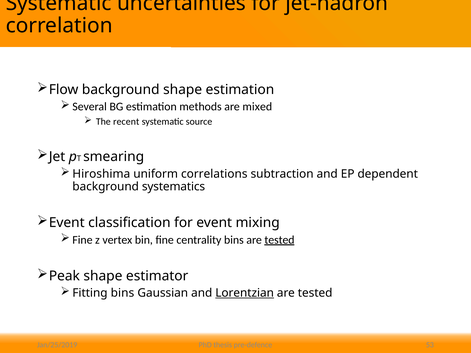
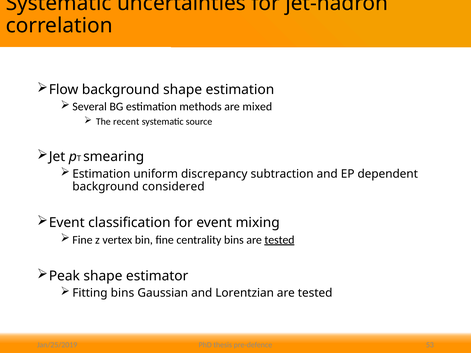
Hiroshima: Hiroshima -> Estimation (101, 174)
correlations: correlations -> discrepancy (214, 174)
systematics: systematics -> considered (173, 187)
Lorentzian underline: present -> none (245, 293)
